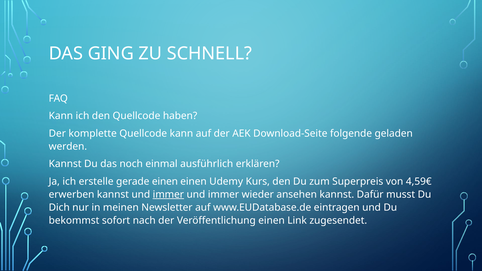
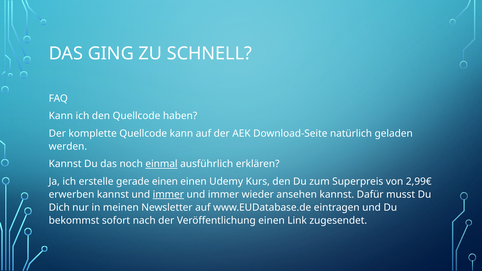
folgende: folgende -> natürlich (351, 133)
einmal underline: none -> present (162, 164)
4,59€: 4,59€ -> 2,99€ (419, 182)
